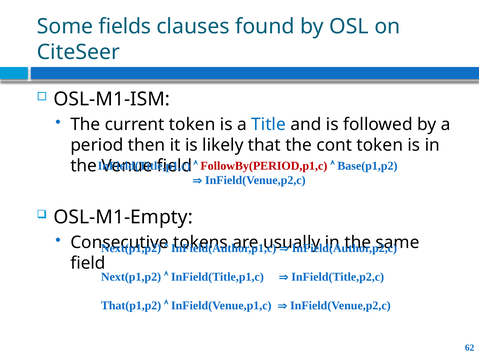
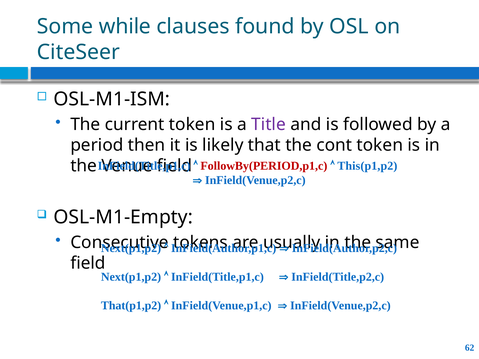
fields: fields -> while (125, 27)
Title colour: blue -> purple (269, 125)
Base(p1,p2: Base(p1,p2 -> This(p1,p2 (367, 166)
